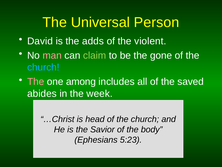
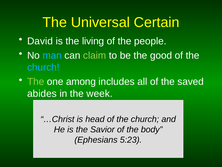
Person: Person -> Certain (157, 22)
adds: adds -> living (93, 41)
violent: violent -> people (150, 41)
man colour: pink -> light blue (52, 55)
gone: gone -> good (161, 55)
The colour: pink -> light green (36, 81)
